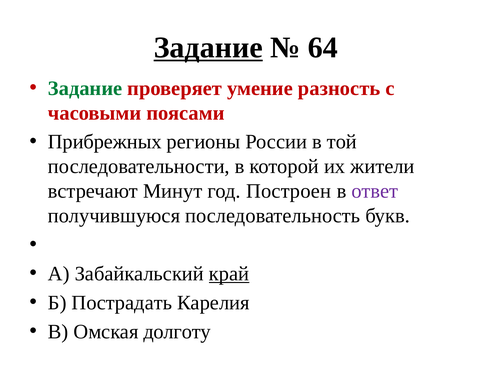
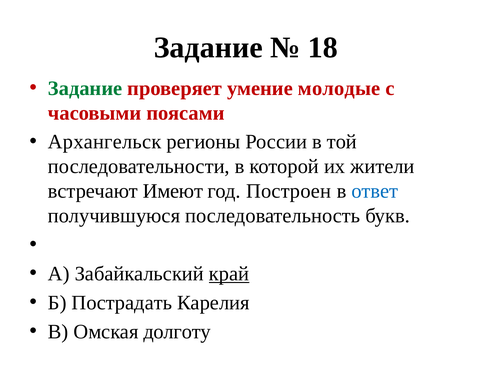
Задание underline: present -> none (208, 48)
64: 64 -> 18 (323, 48)
разность: разность -> молодые (339, 88)
Прибрежных: Прибрежных -> Архангельск (105, 142)
Минут: Минут -> Имеют (173, 191)
ответ colour: purple -> blue (375, 191)
